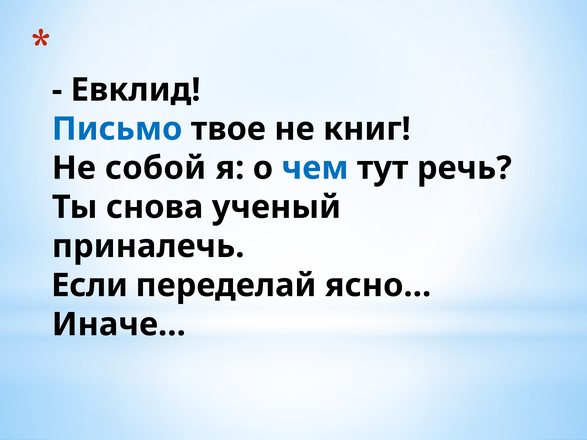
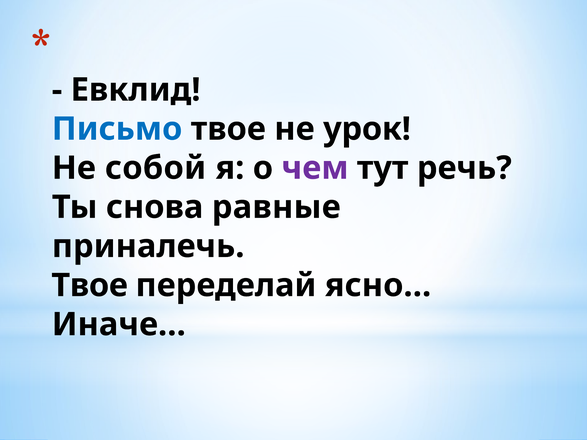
книг: книг -> урок (367, 129)
чем colour: blue -> purple (315, 168)
ученый: ученый -> равные (276, 207)
Если: Если -> Твое (90, 286)
